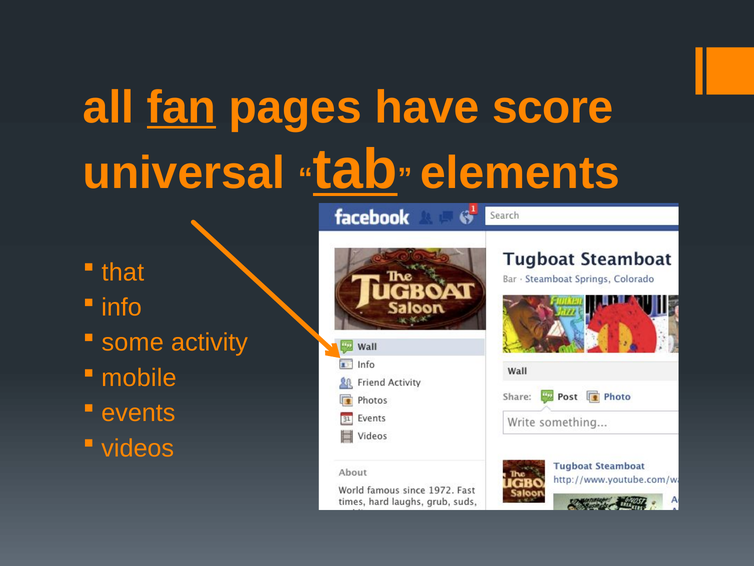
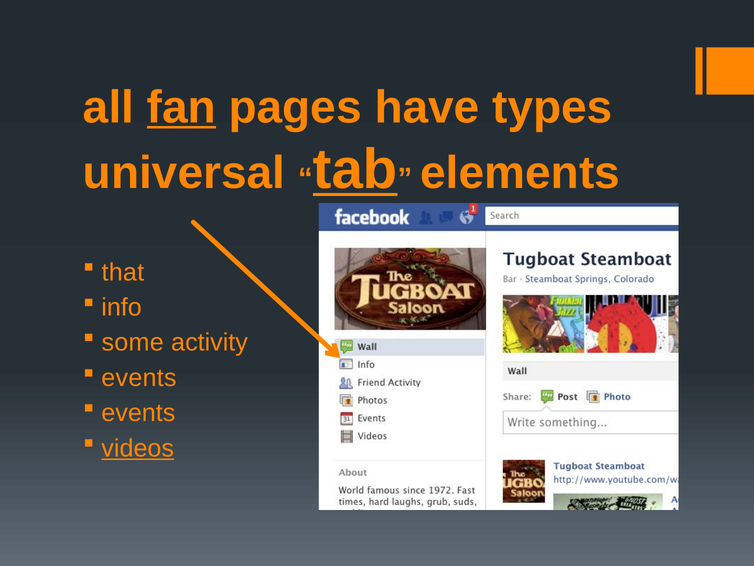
score: score -> types (552, 107)
mobile: mobile -> events (139, 377)
videos underline: none -> present (138, 448)
